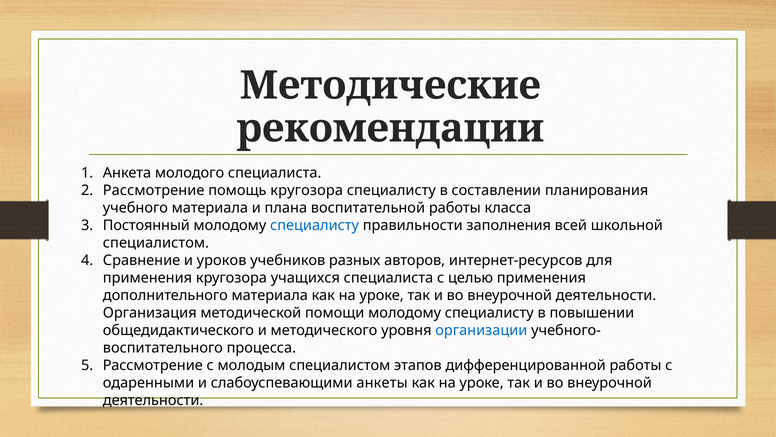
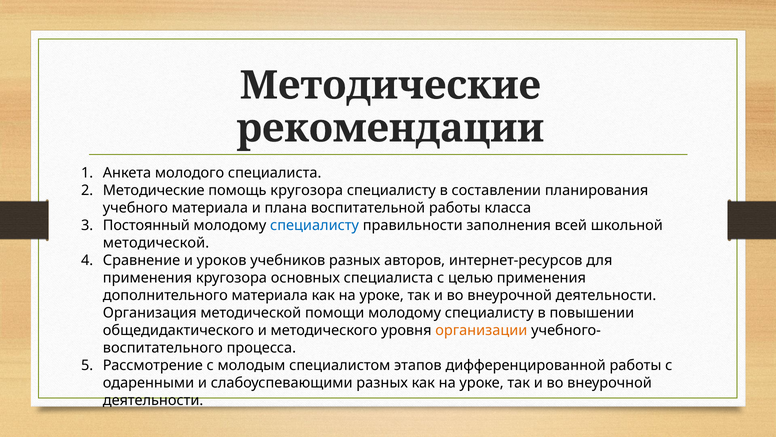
Рассмотрение: Рассмотрение -> Методические (154, 190)
специалистом: специалистом -> методической (156, 243)
учащихся: учащихся -> основных (305, 278)
организации colour: blue -> orange (481, 330)
слабоуспевающими анкеты: анкеты -> разных (382, 382)
